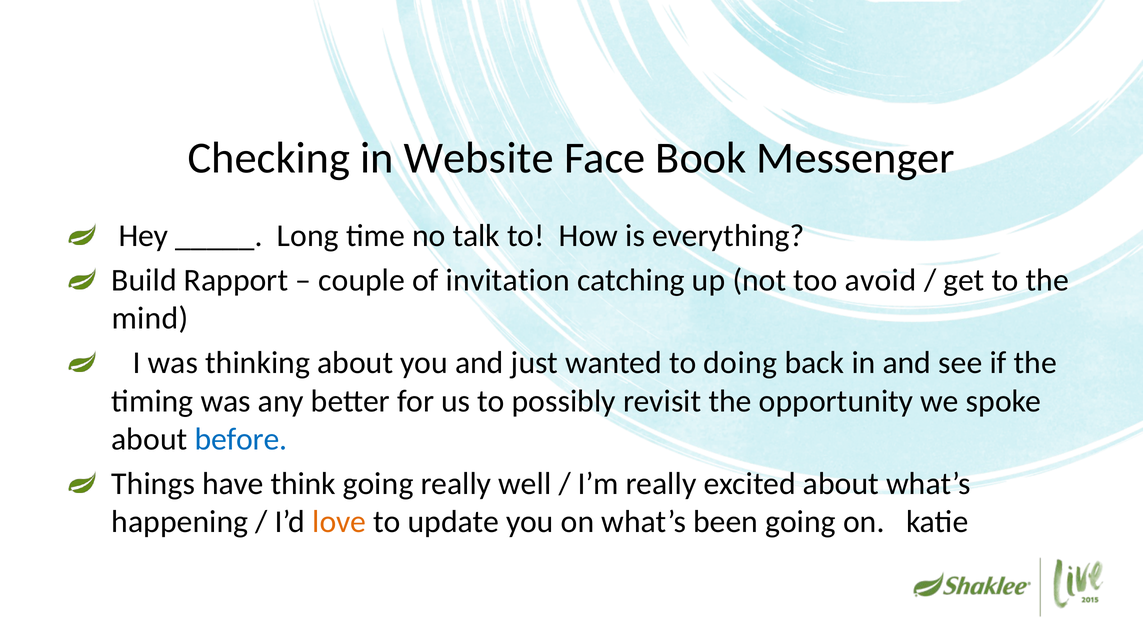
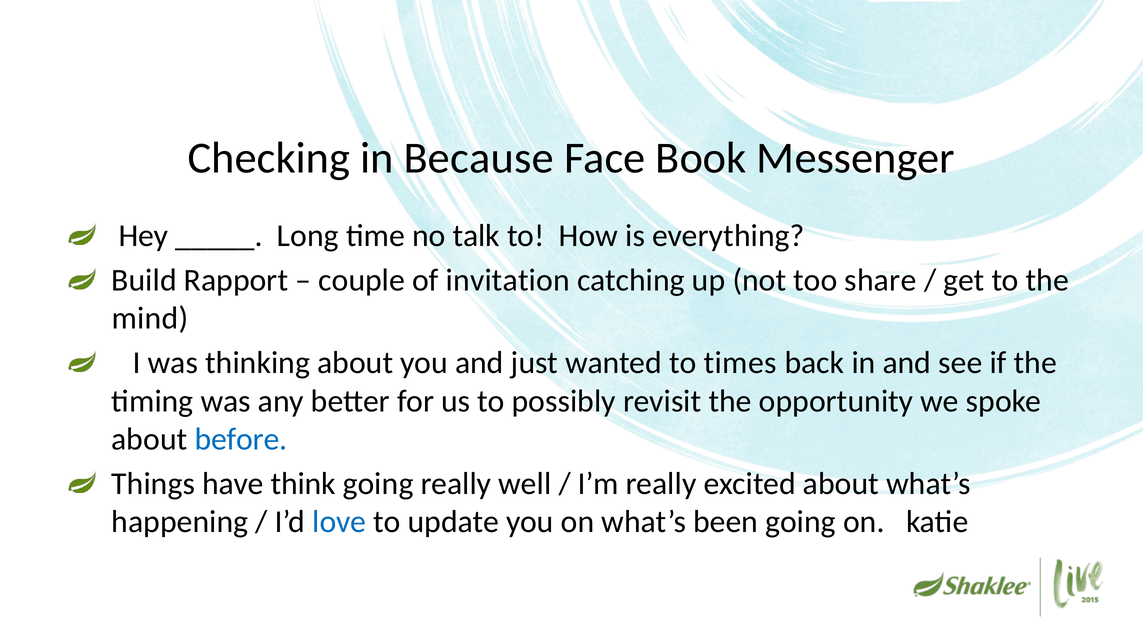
Website: Website -> Because (479, 158)
avoid: avoid -> share (880, 280)
doing: doing -> times (740, 363)
love colour: orange -> blue (339, 522)
